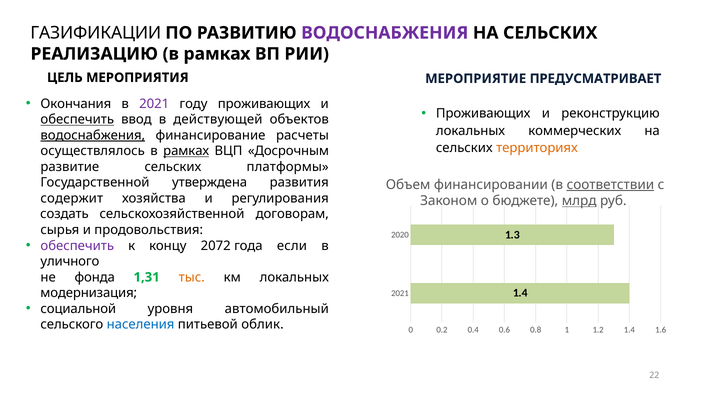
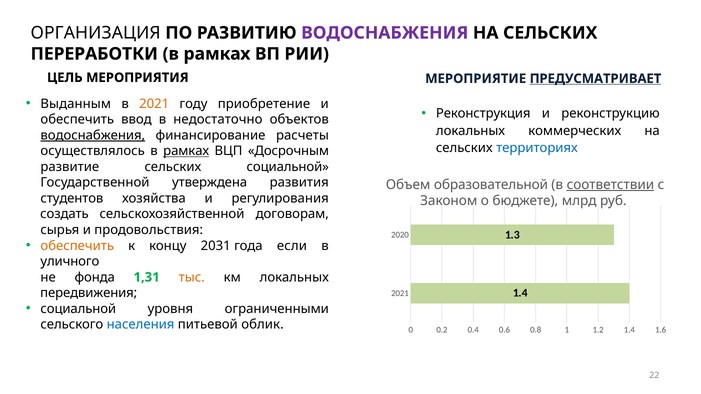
ГАЗИФИКАЦИИ: ГАЗИФИКАЦИИ -> ОРГАНИЗАЦИЯ (96, 33)
РЕАЛИЗАЦИЮ: РЕАЛИЗАЦИЮ -> ПЕРЕРАБОТКИ (94, 54)
ПРЕДУСМАТРИВАЕТ underline: none -> present (595, 79)
Окончания: Окончания -> Выданным (76, 104)
2021 colour: purple -> orange (154, 104)
году проживающих: проживающих -> приобретение (264, 104)
Проживающих: Проживающих -> Реконструкция (483, 114)
обеспечить underline: present -> none (77, 120)
действующей: действующей -> недостаточно (218, 120)
территориях colour: orange -> blue (537, 148)
сельских платформы: платформы -> социальной (288, 167)
финансировании: финансировании -> образовательной (491, 185)
содержит: содержит -> студентов (72, 199)
млрд underline: present -> none (579, 201)
обеспечить colour: purple -> orange (77, 246)
2072: 2072 -> 2031 (216, 246)
модернизация: модернизация -> передвижения (89, 293)
автомобильный: автомобильный -> ограниченными (277, 309)
